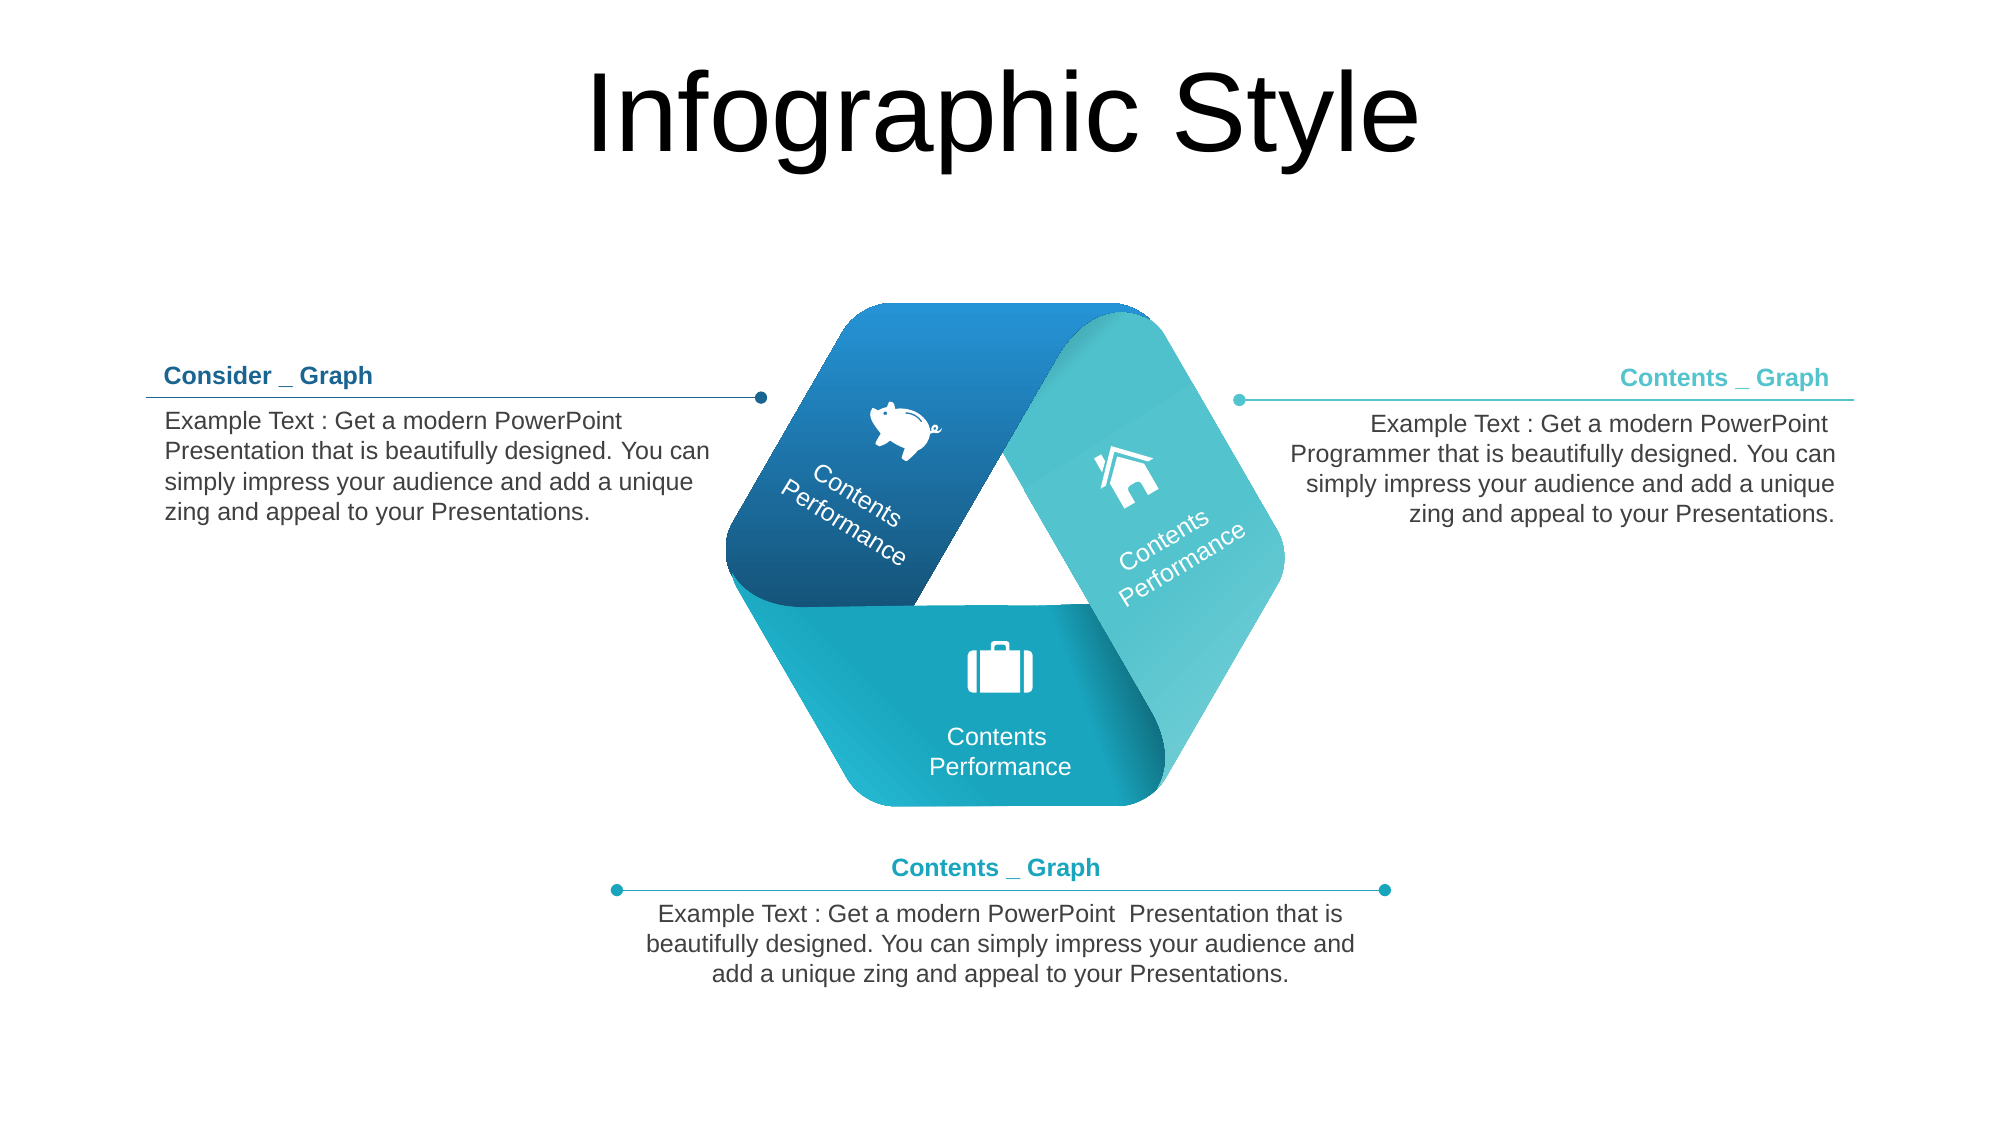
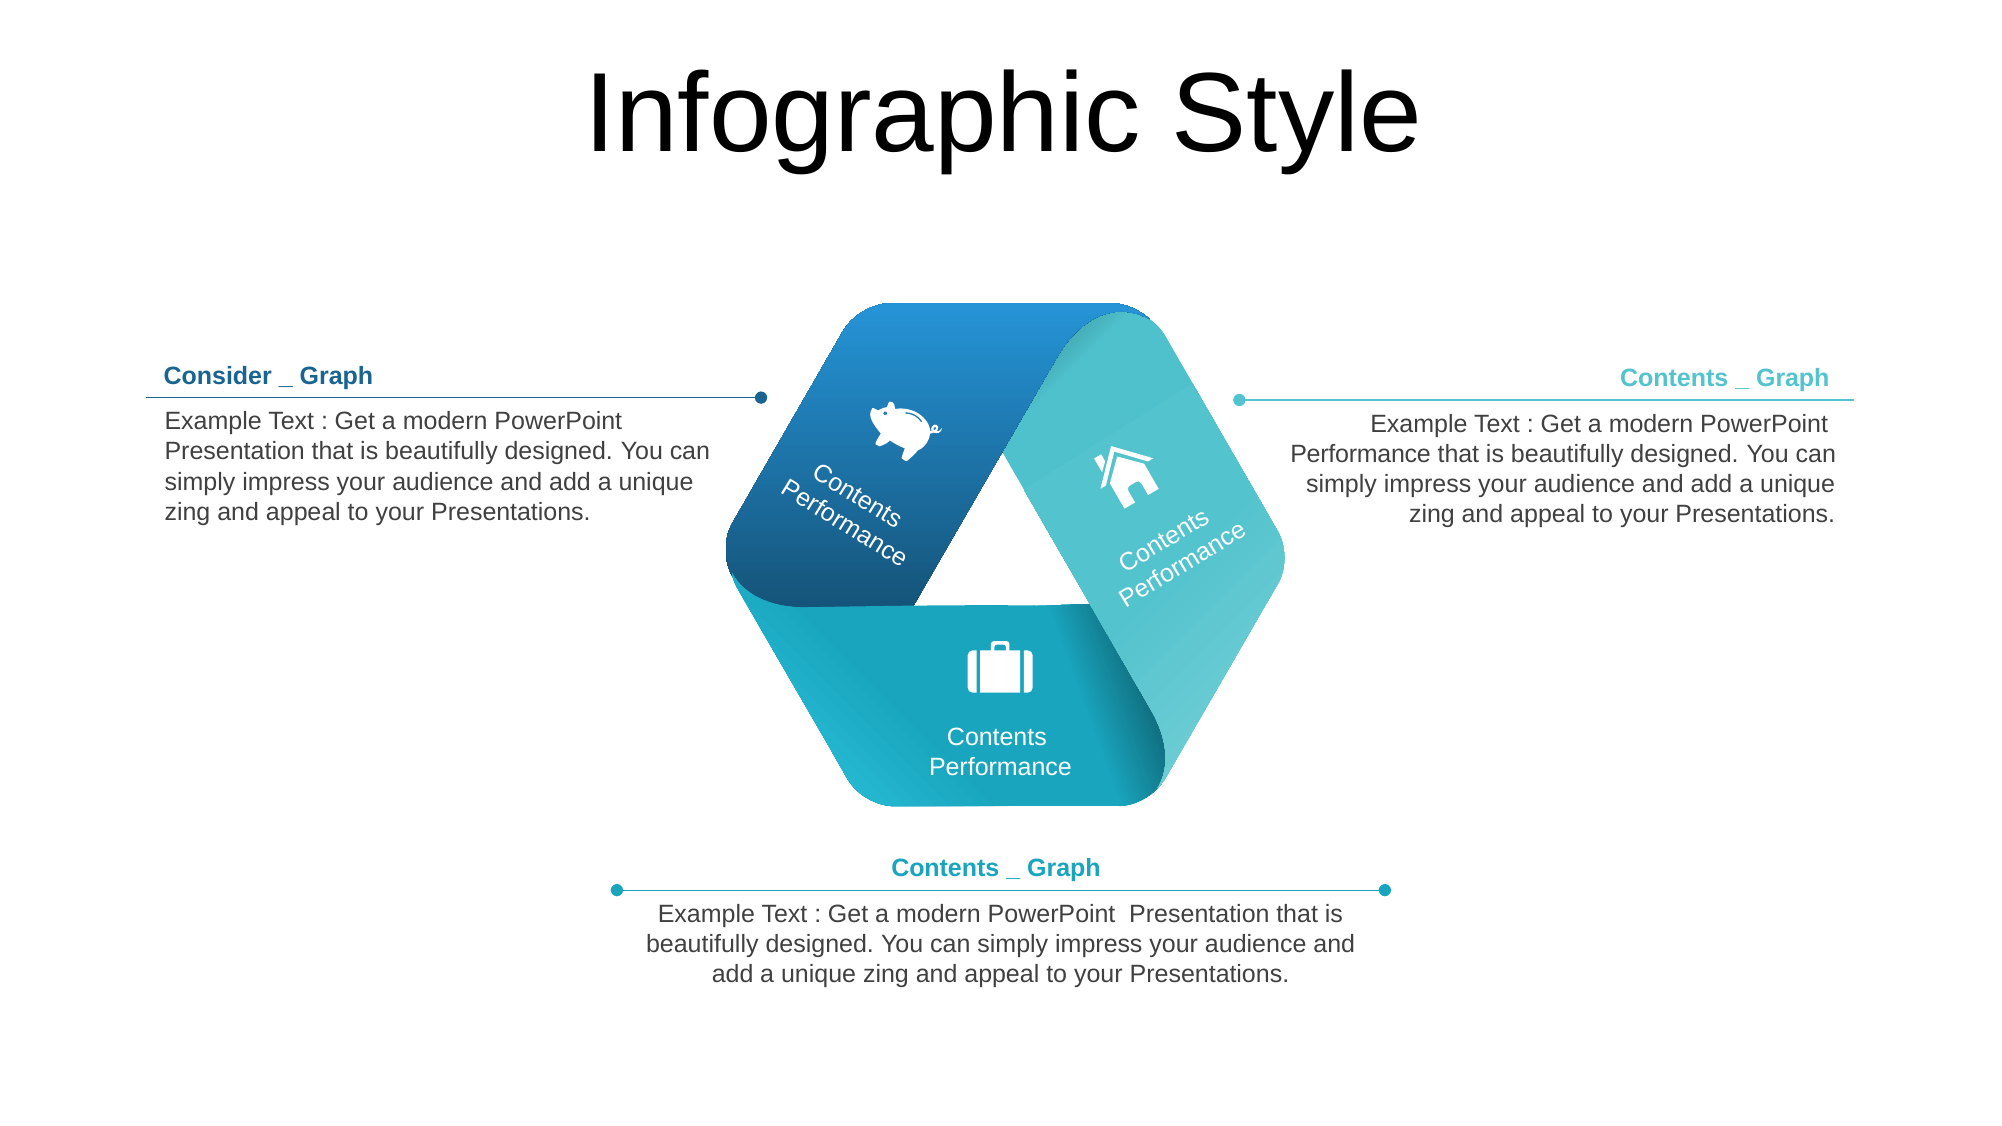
Programmer: Programmer -> Performance (1361, 454)
